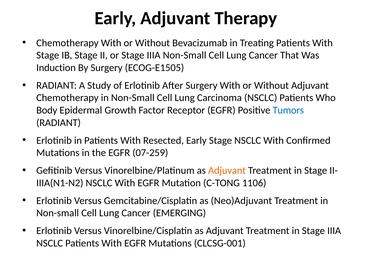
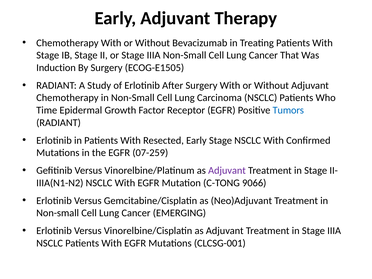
Body: Body -> Time (47, 110)
Adjuvant colour: orange -> purple (227, 171)
1106: 1106 -> 9066 (254, 183)
